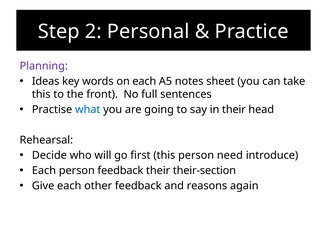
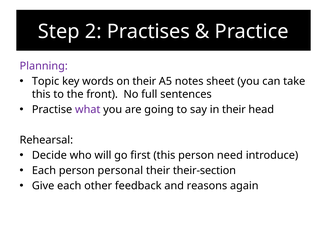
Personal: Personal -> Practises (148, 32)
Ideas: Ideas -> Topic (46, 81)
on each: each -> their (144, 81)
what colour: blue -> purple (88, 110)
person feedback: feedback -> personal (120, 171)
